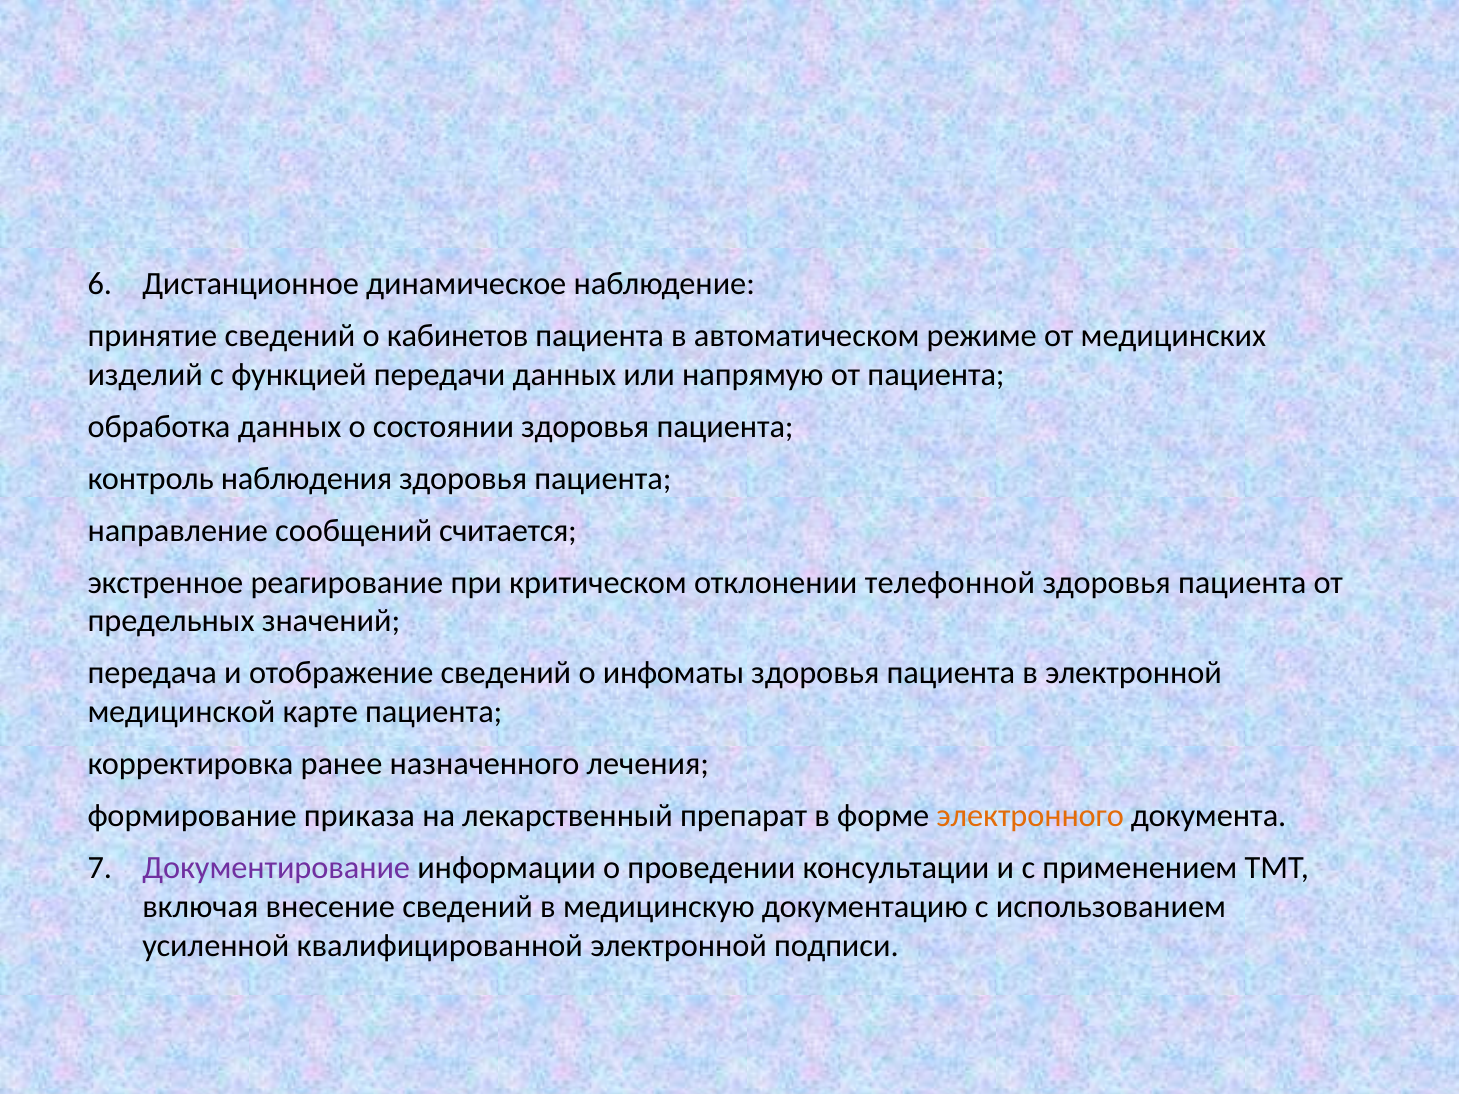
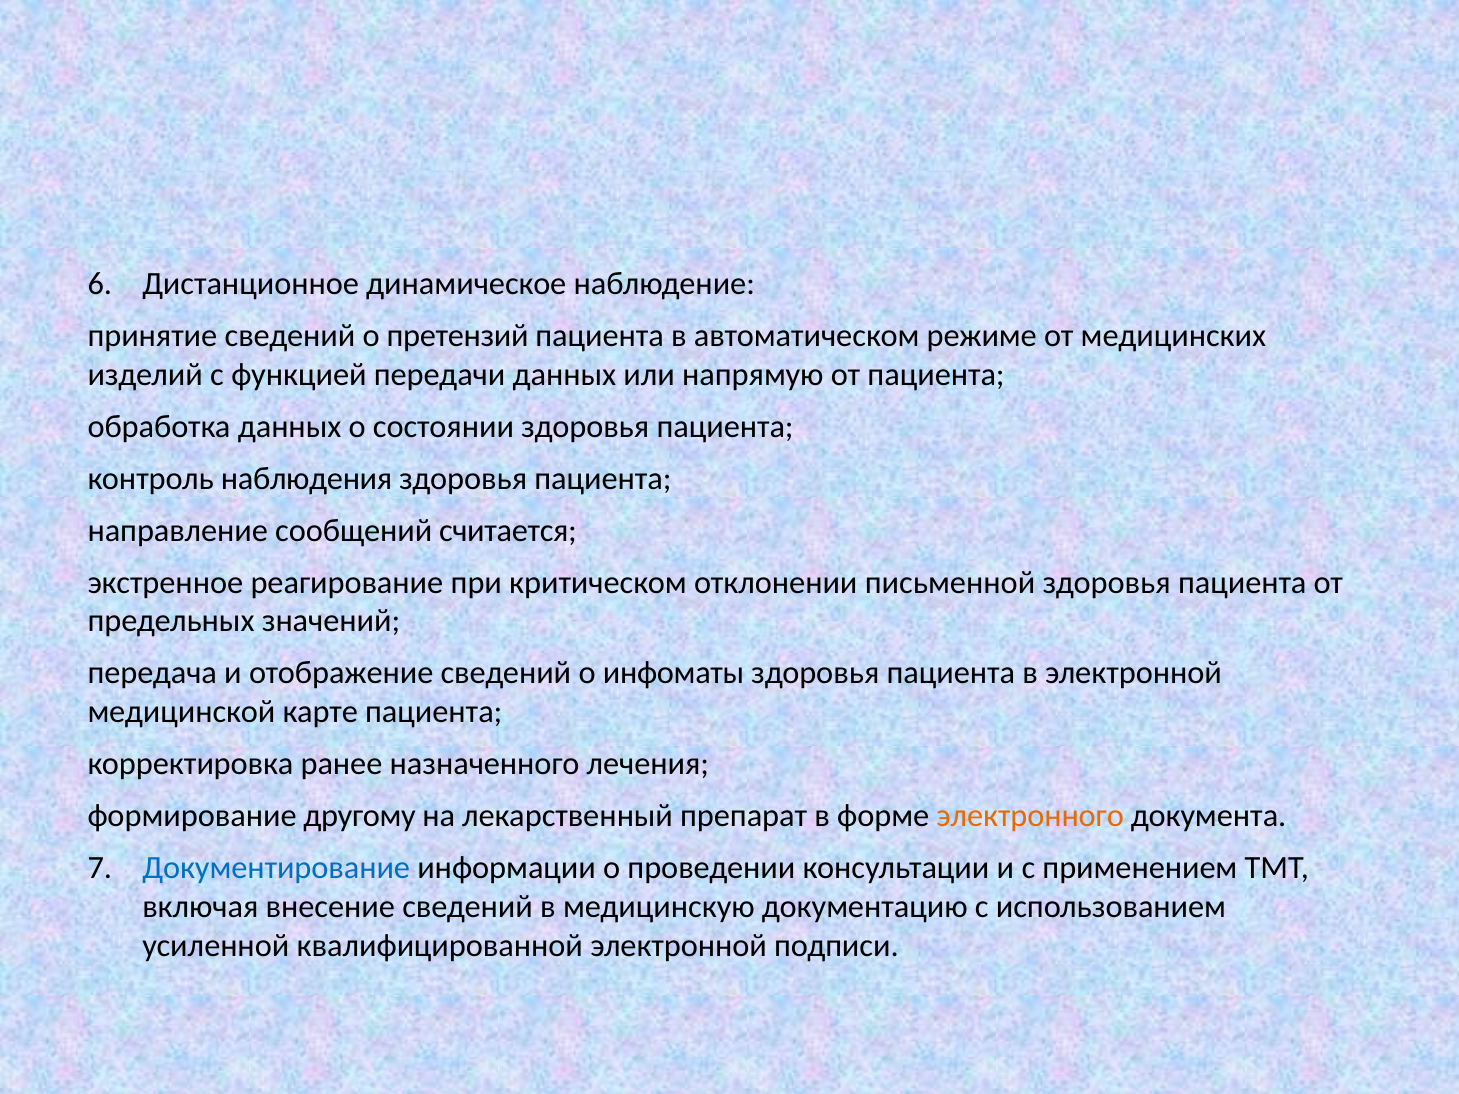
кабинетов: кабинетов -> претензий (458, 336)
телефонной: телефонной -> письменной (950, 583)
приказа: приказа -> другому (360, 816)
Документирование colour: purple -> blue (276, 868)
